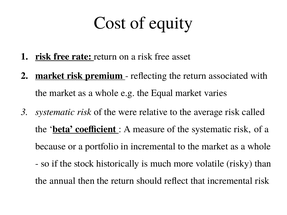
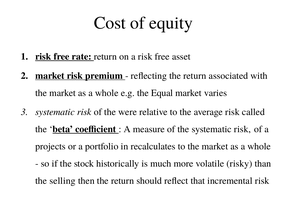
because: because -> projects (51, 147)
in incremental: incremental -> recalculates (153, 147)
annual: annual -> selling (62, 181)
